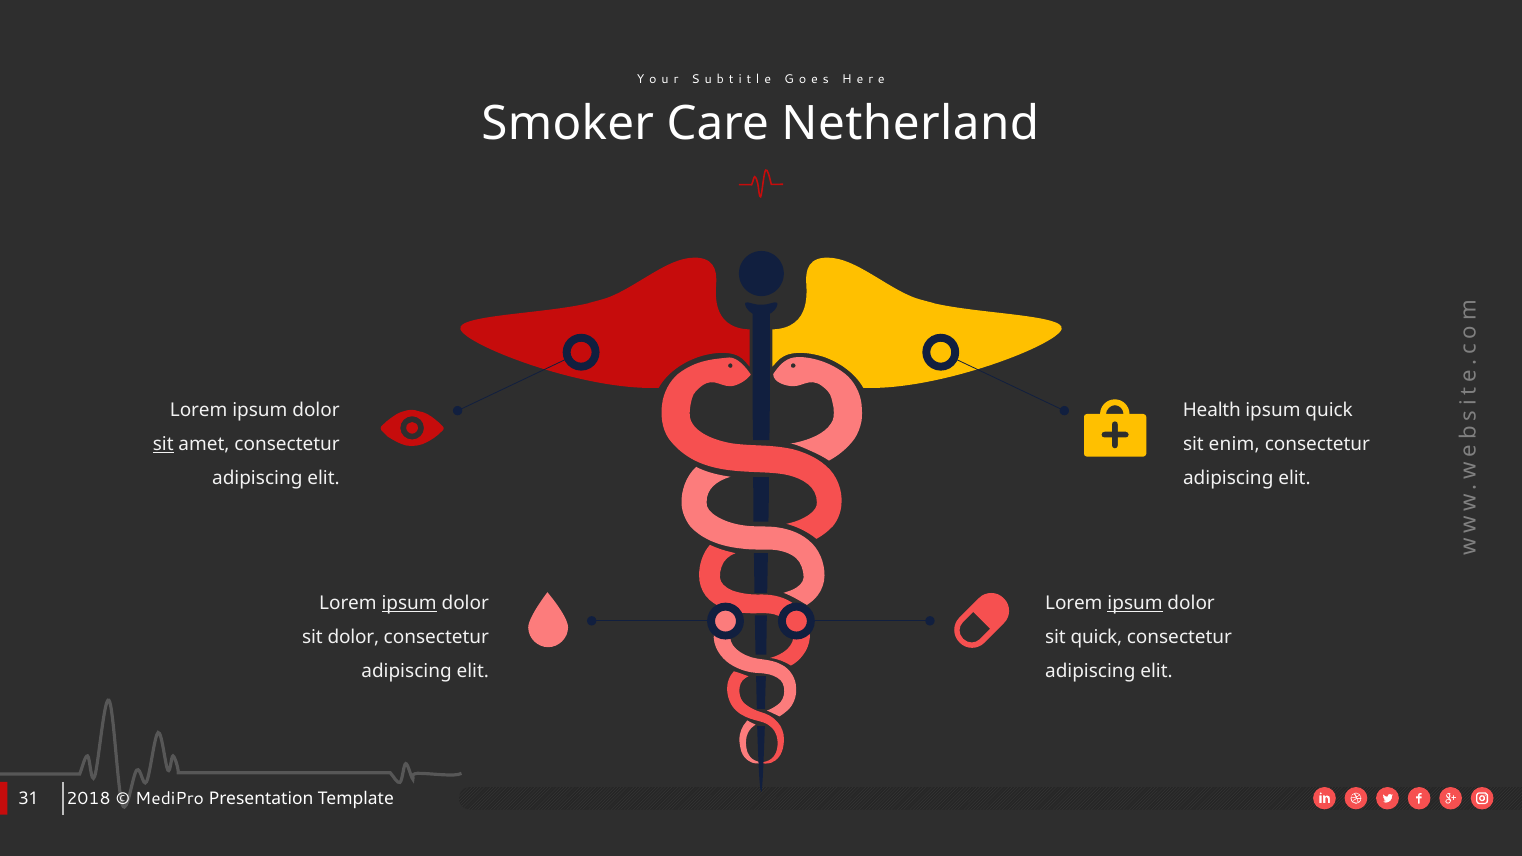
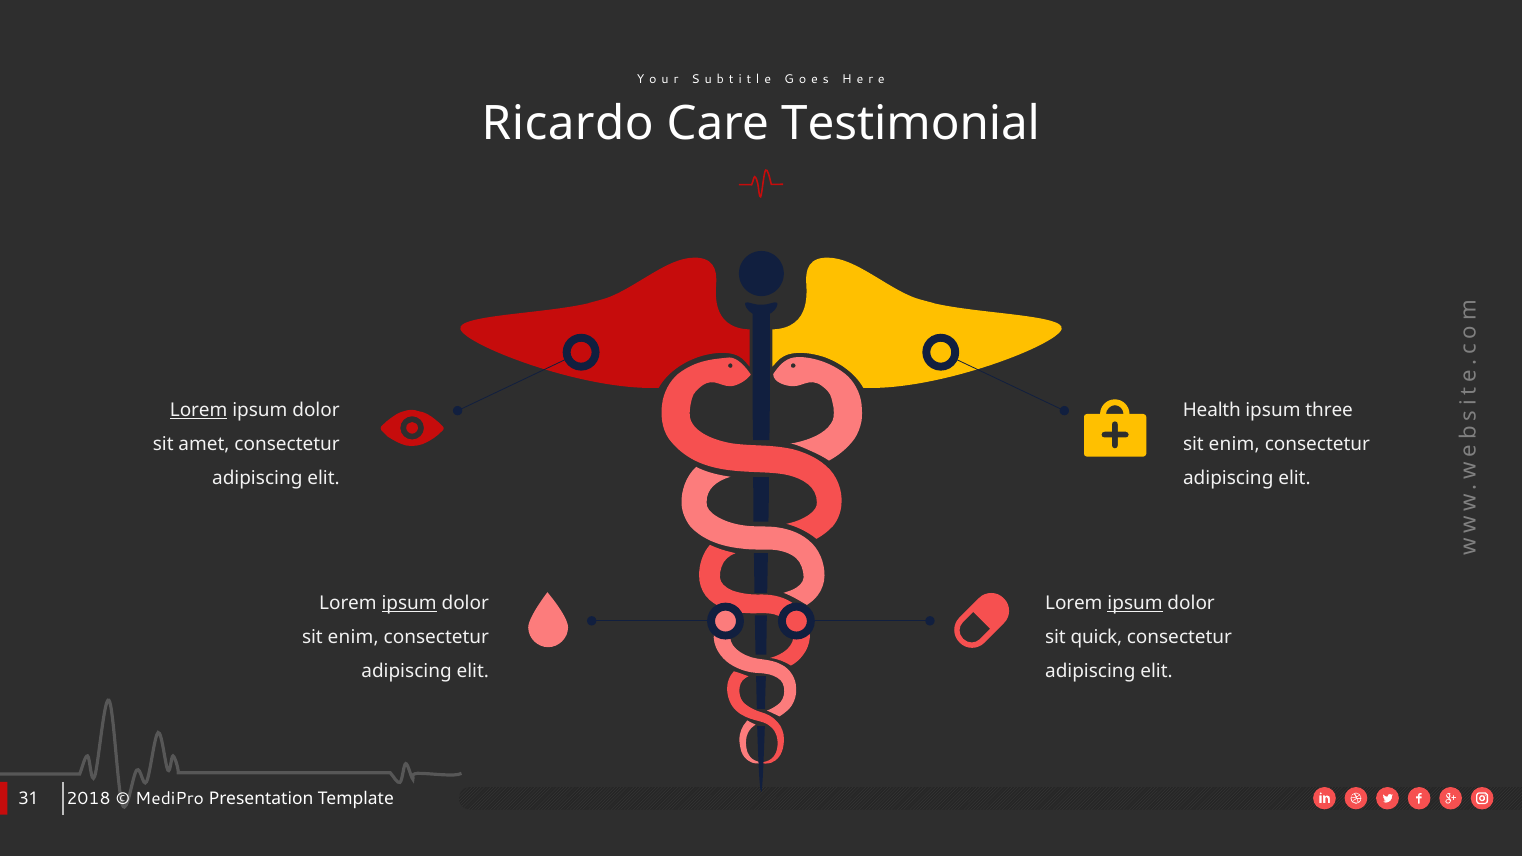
Smoker: Smoker -> Ricardo (568, 124)
Netherland: Netherland -> Testimonial (911, 124)
Lorem underline: none -> present (199, 410)
ipsum quick: quick -> three (1329, 410)
sit underline: present -> none (163, 444)
dolor: dolor -> enim (353, 637)
